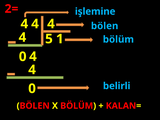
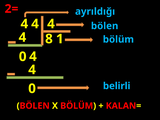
işlemine: işlemine -> ayrıldığı (95, 11)
5: 5 -> 8 (49, 39)
